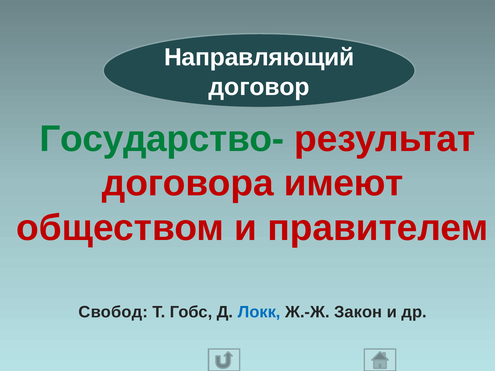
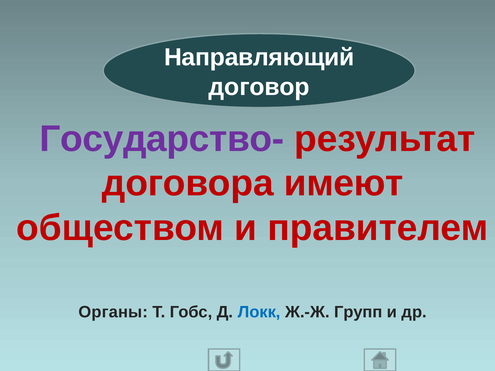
Государство- colour: green -> purple (162, 139)
Свобод: Свобод -> Органы (113, 312)
Закон: Закон -> Групп (358, 312)
